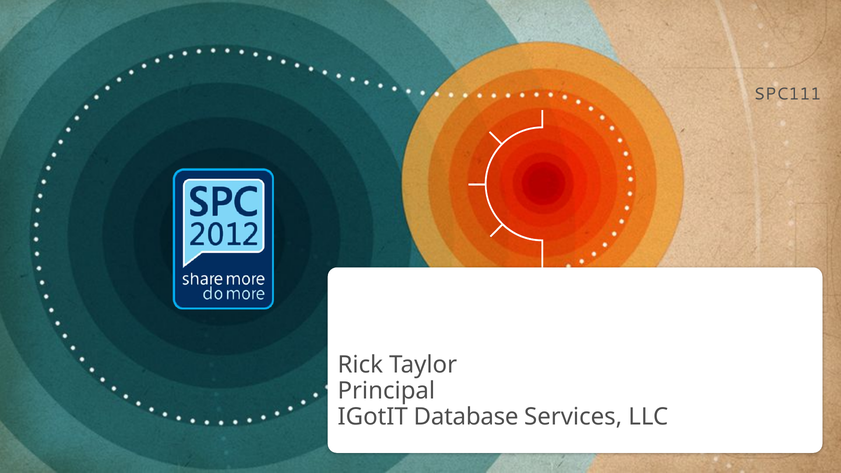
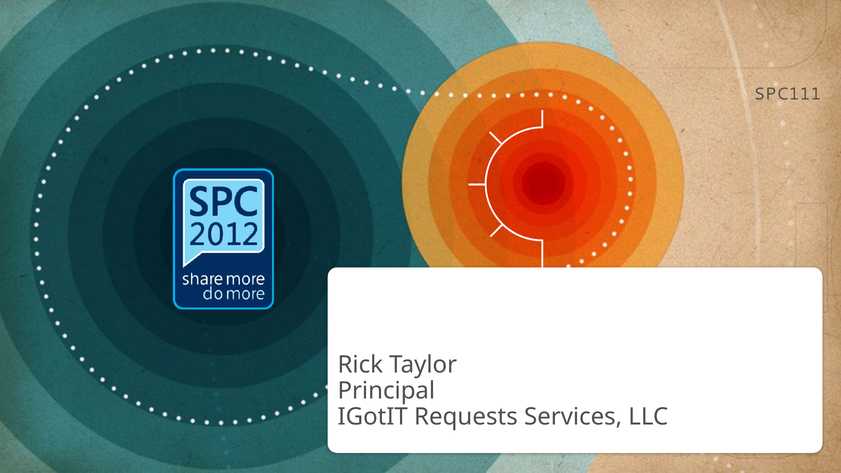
Database: Database -> Requests (466, 417)
